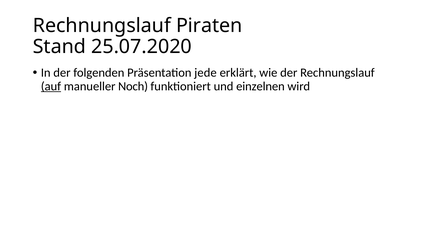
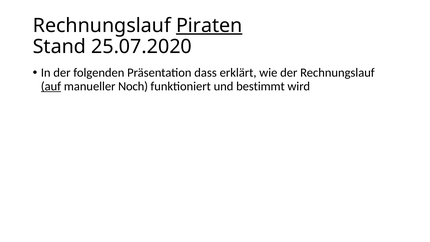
Piraten underline: none -> present (209, 25)
jede: jede -> dass (206, 73)
einzelnen: einzelnen -> bestimmt (260, 86)
